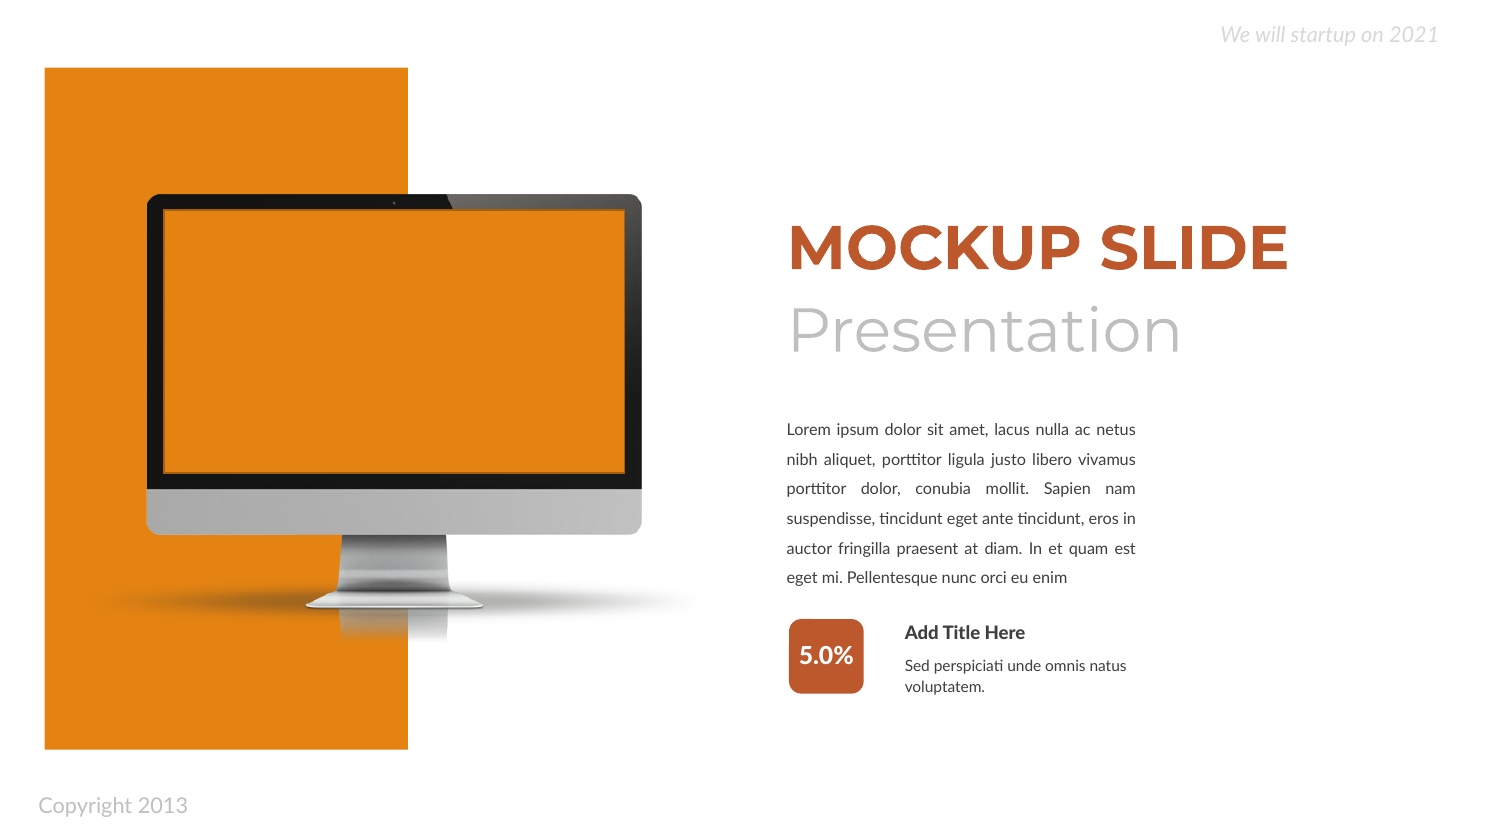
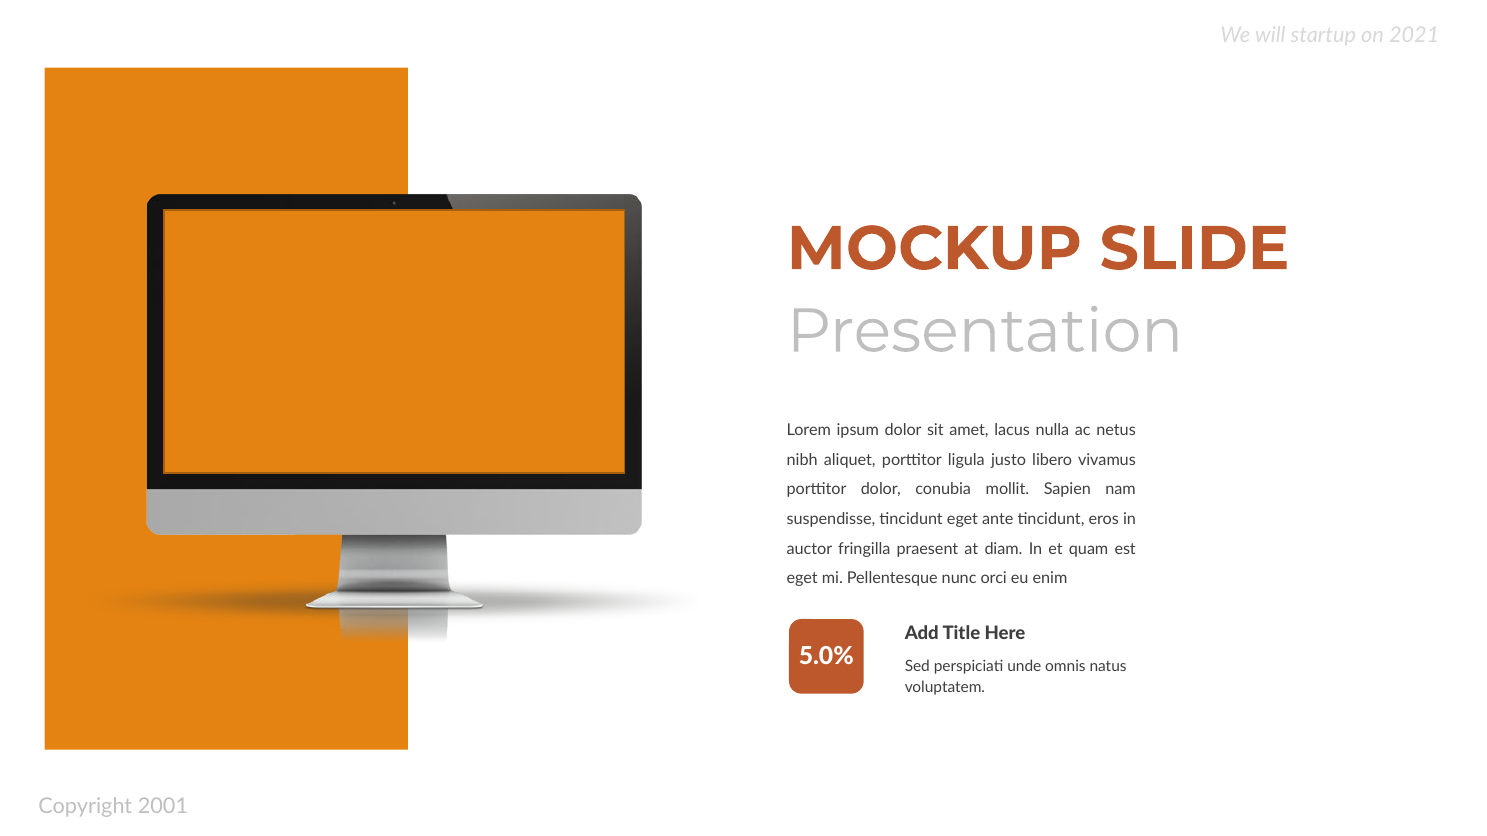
2013: 2013 -> 2001 (163, 807)
